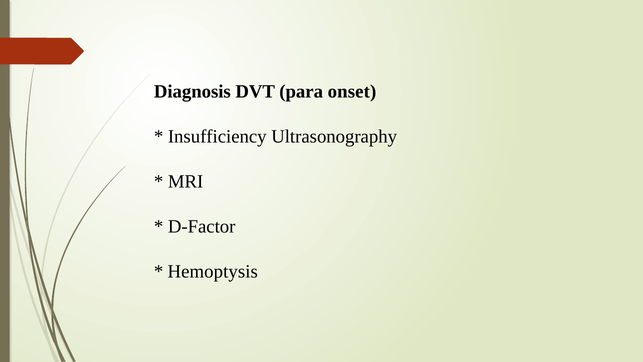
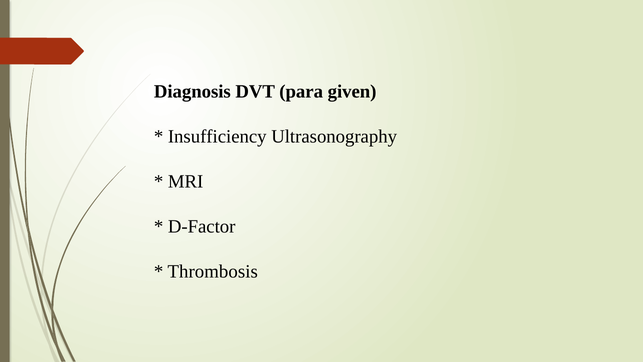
onset: onset -> given (352, 91)
Hemoptysis: Hemoptysis -> Thrombosis (213, 272)
